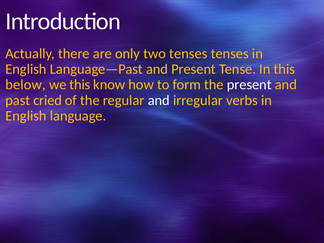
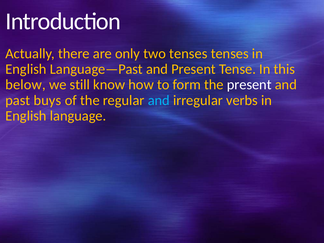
we this: this -> still (80, 85)
cried: cried -> buys (47, 100)
and colour: white -> light blue (159, 100)
